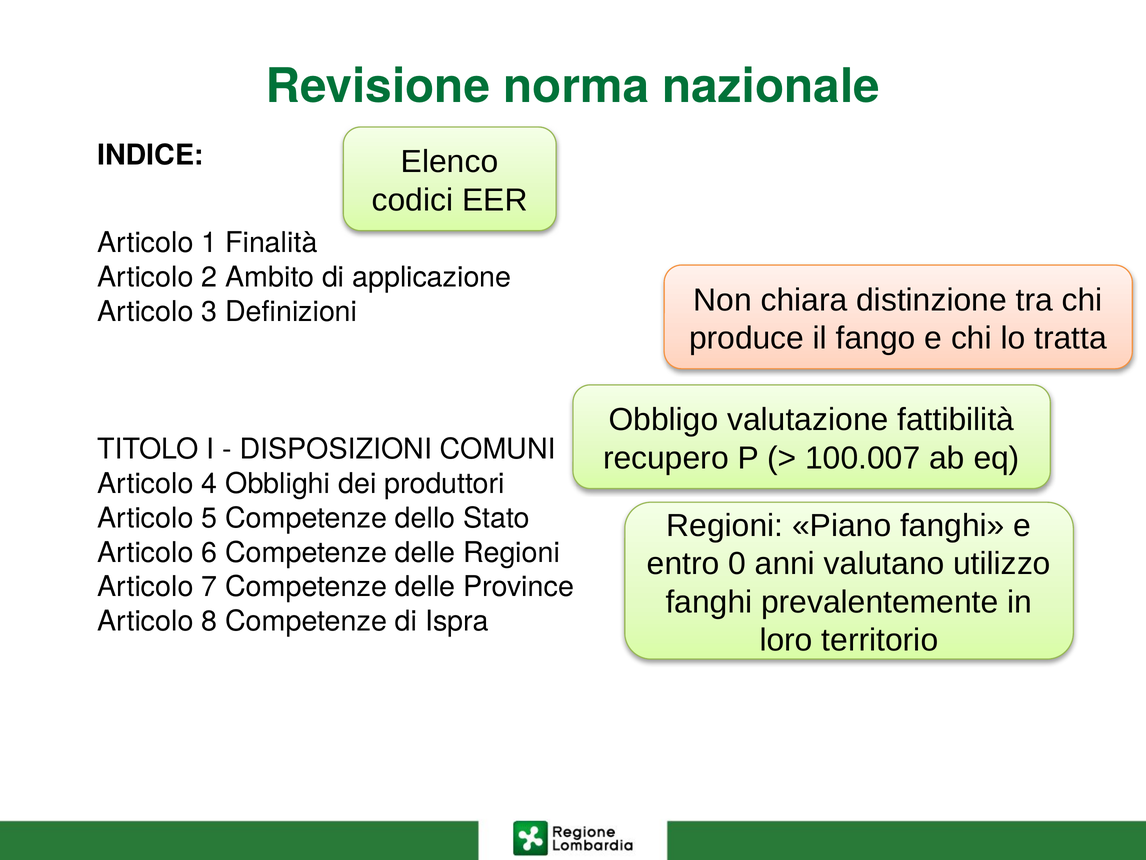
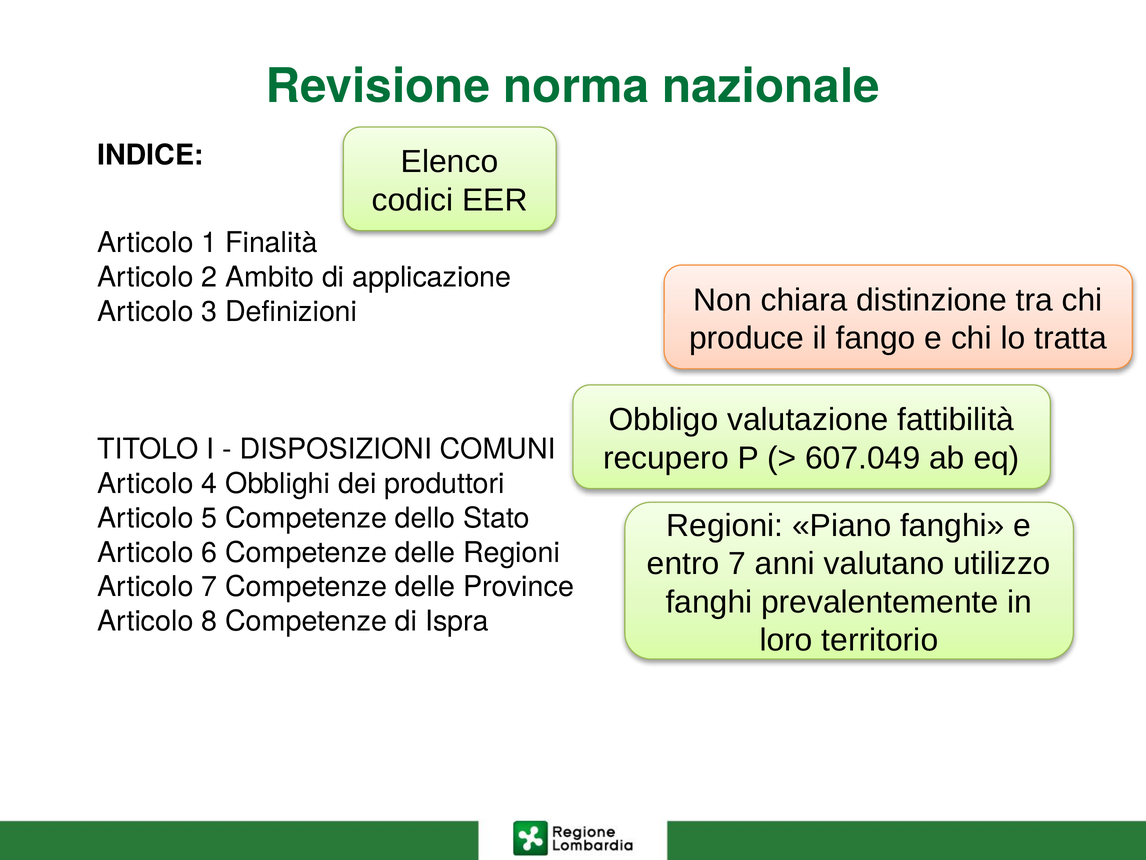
100.007: 100.007 -> 607.049 (863, 458)
entro 0: 0 -> 7 (737, 563)
